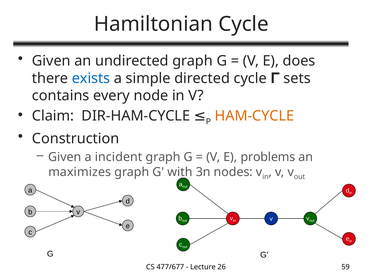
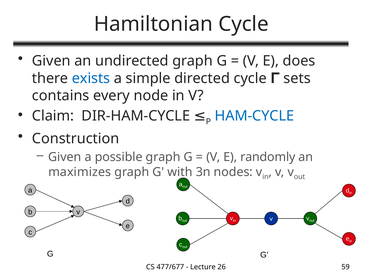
HAM-CYCLE colour: orange -> blue (254, 116)
incident: incident -> possible (119, 157)
problems: problems -> randomly (268, 157)
